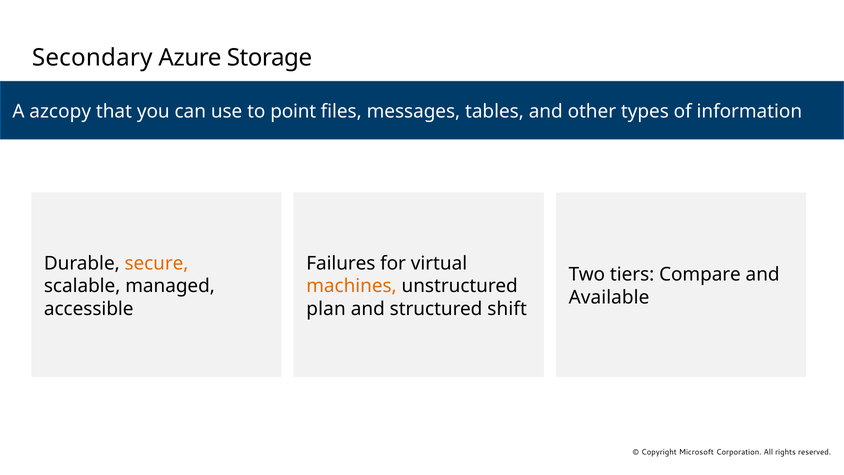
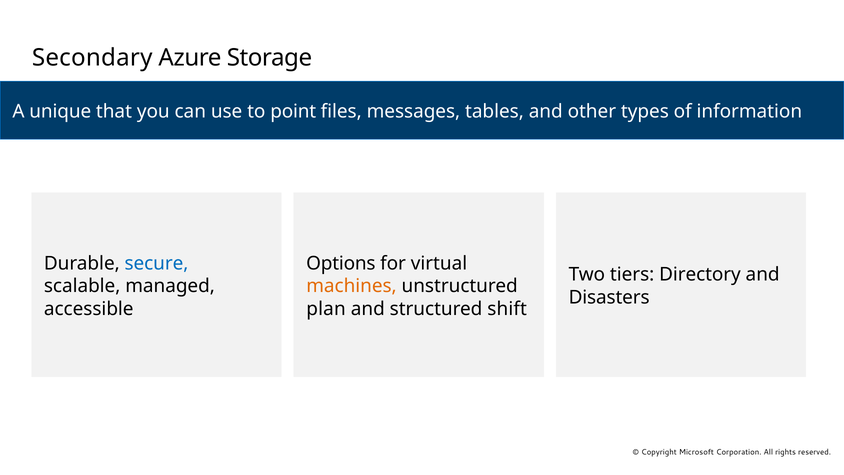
azcopy: azcopy -> unique (60, 111)
secure colour: orange -> blue (156, 263)
Failures: Failures -> Options (341, 263)
Compare: Compare -> Directory (700, 275)
Available: Available -> Disasters (609, 297)
